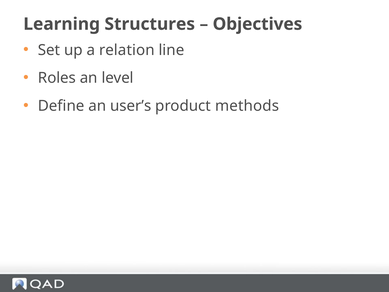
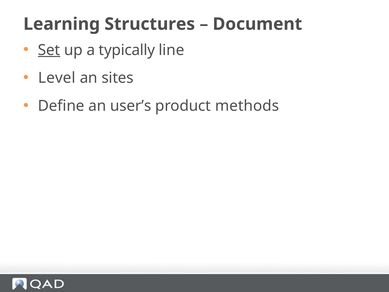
Objectives: Objectives -> Document (257, 24)
Set underline: none -> present (49, 50)
relation: relation -> typically (127, 50)
Roles: Roles -> Level (57, 78)
level: level -> sites (118, 78)
